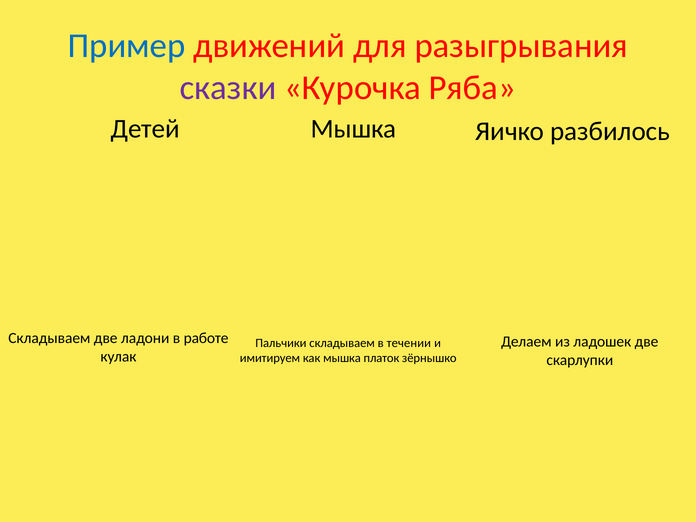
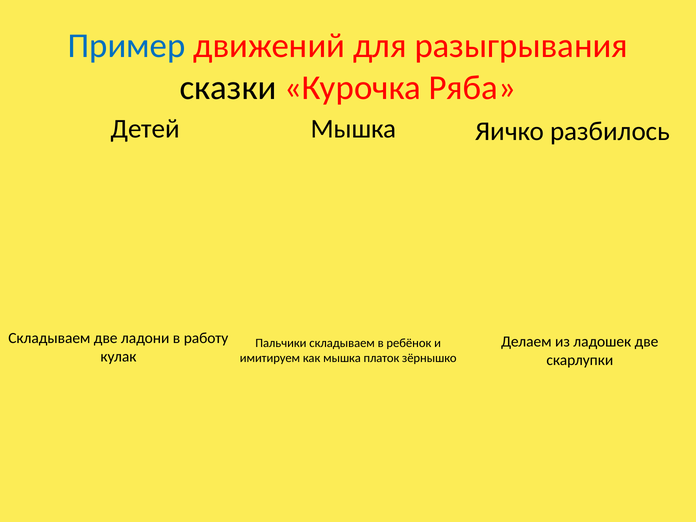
сказки colour: purple -> black (228, 88)
работе: работе -> работу (206, 338)
течении: течении -> ребёнок (409, 343)
